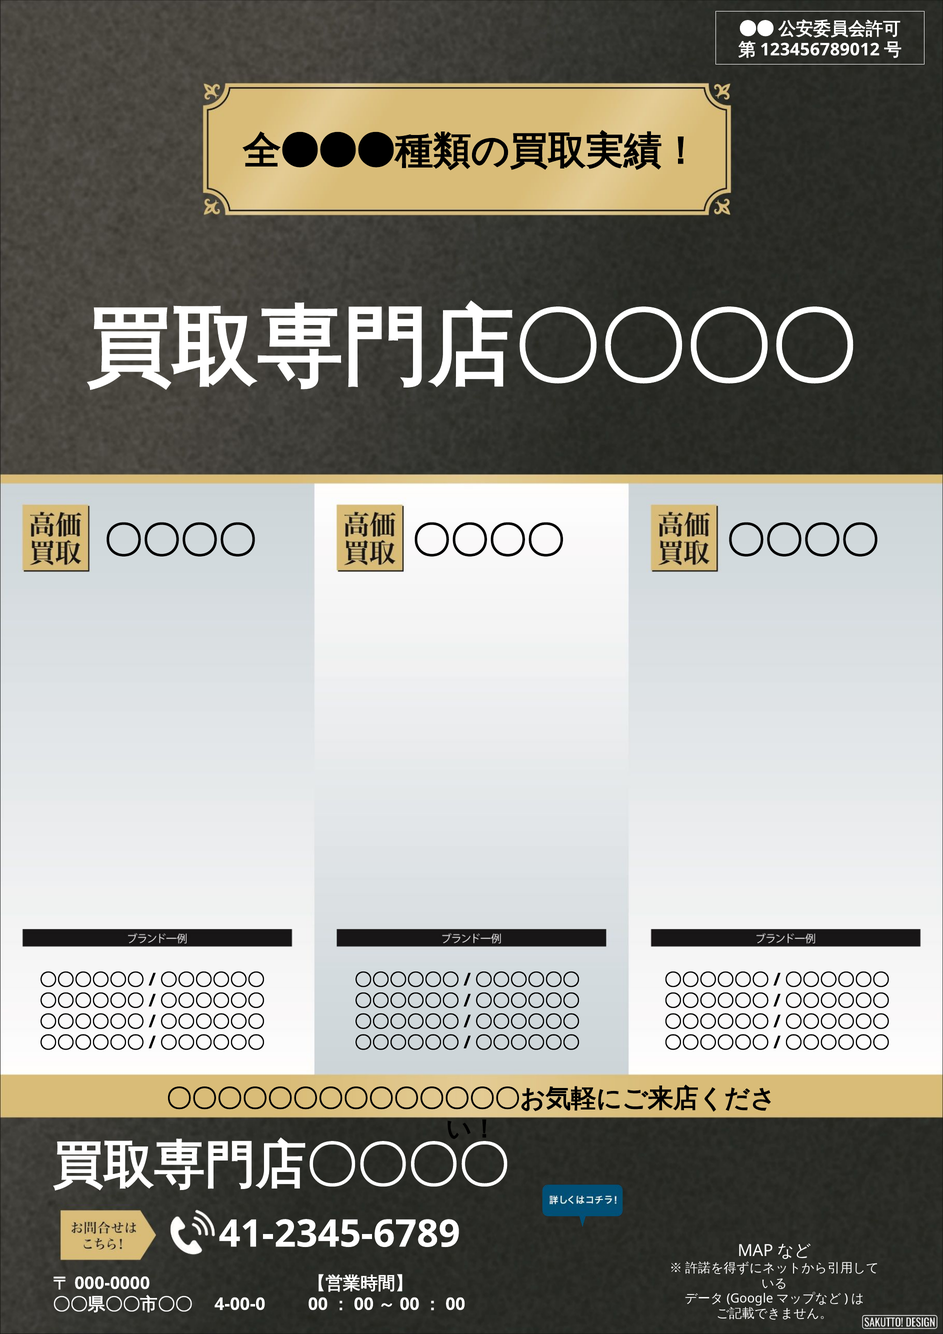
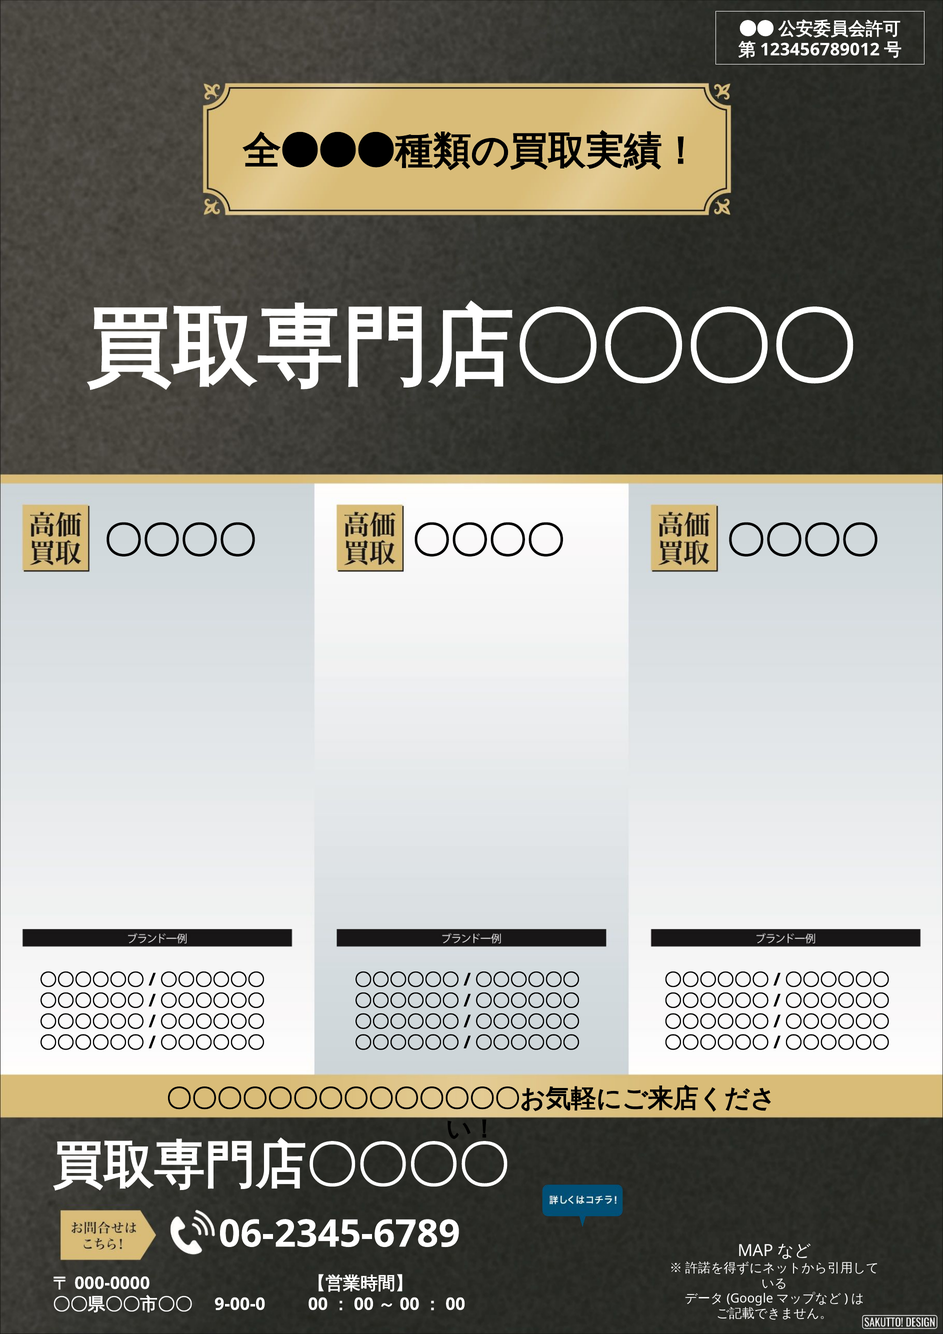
41-2345-6789: 41-2345-6789 -> 06-2345-6789 (339, 1234)
4-00-0: 4-00-0 -> 9-00-0 (240, 1304)
